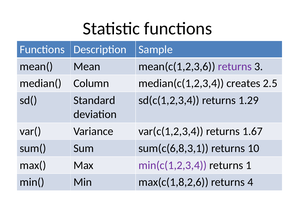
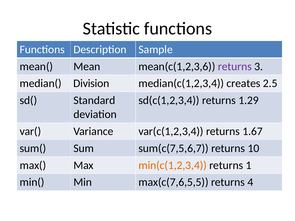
Column: Column -> Division (91, 83)
sum(c(6,8,3,1: sum(c(6,8,3,1 -> sum(c(7,5,6,7 (174, 148)
min(c(1,2,3,4 colour: purple -> orange (173, 165)
max(c(1,8,2,6: max(c(1,8,2,6 -> max(c(7,6,5,5 (173, 182)
